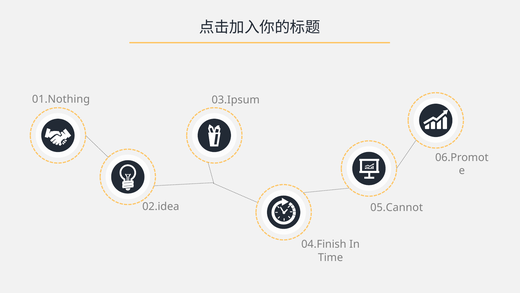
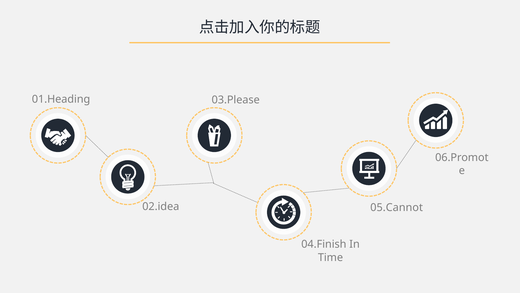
01.Nothing: 01.Nothing -> 01.Heading (61, 99)
03.Ipsum: 03.Ipsum -> 03.Please (236, 100)
